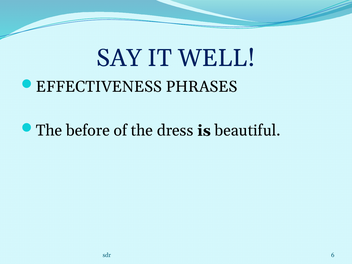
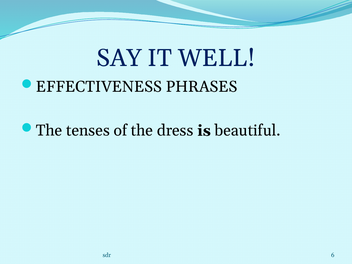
before: before -> tenses (88, 131)
